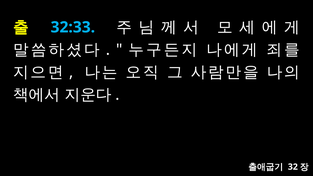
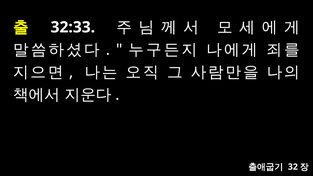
32:33 colour: light blue -> white (73, 27)
